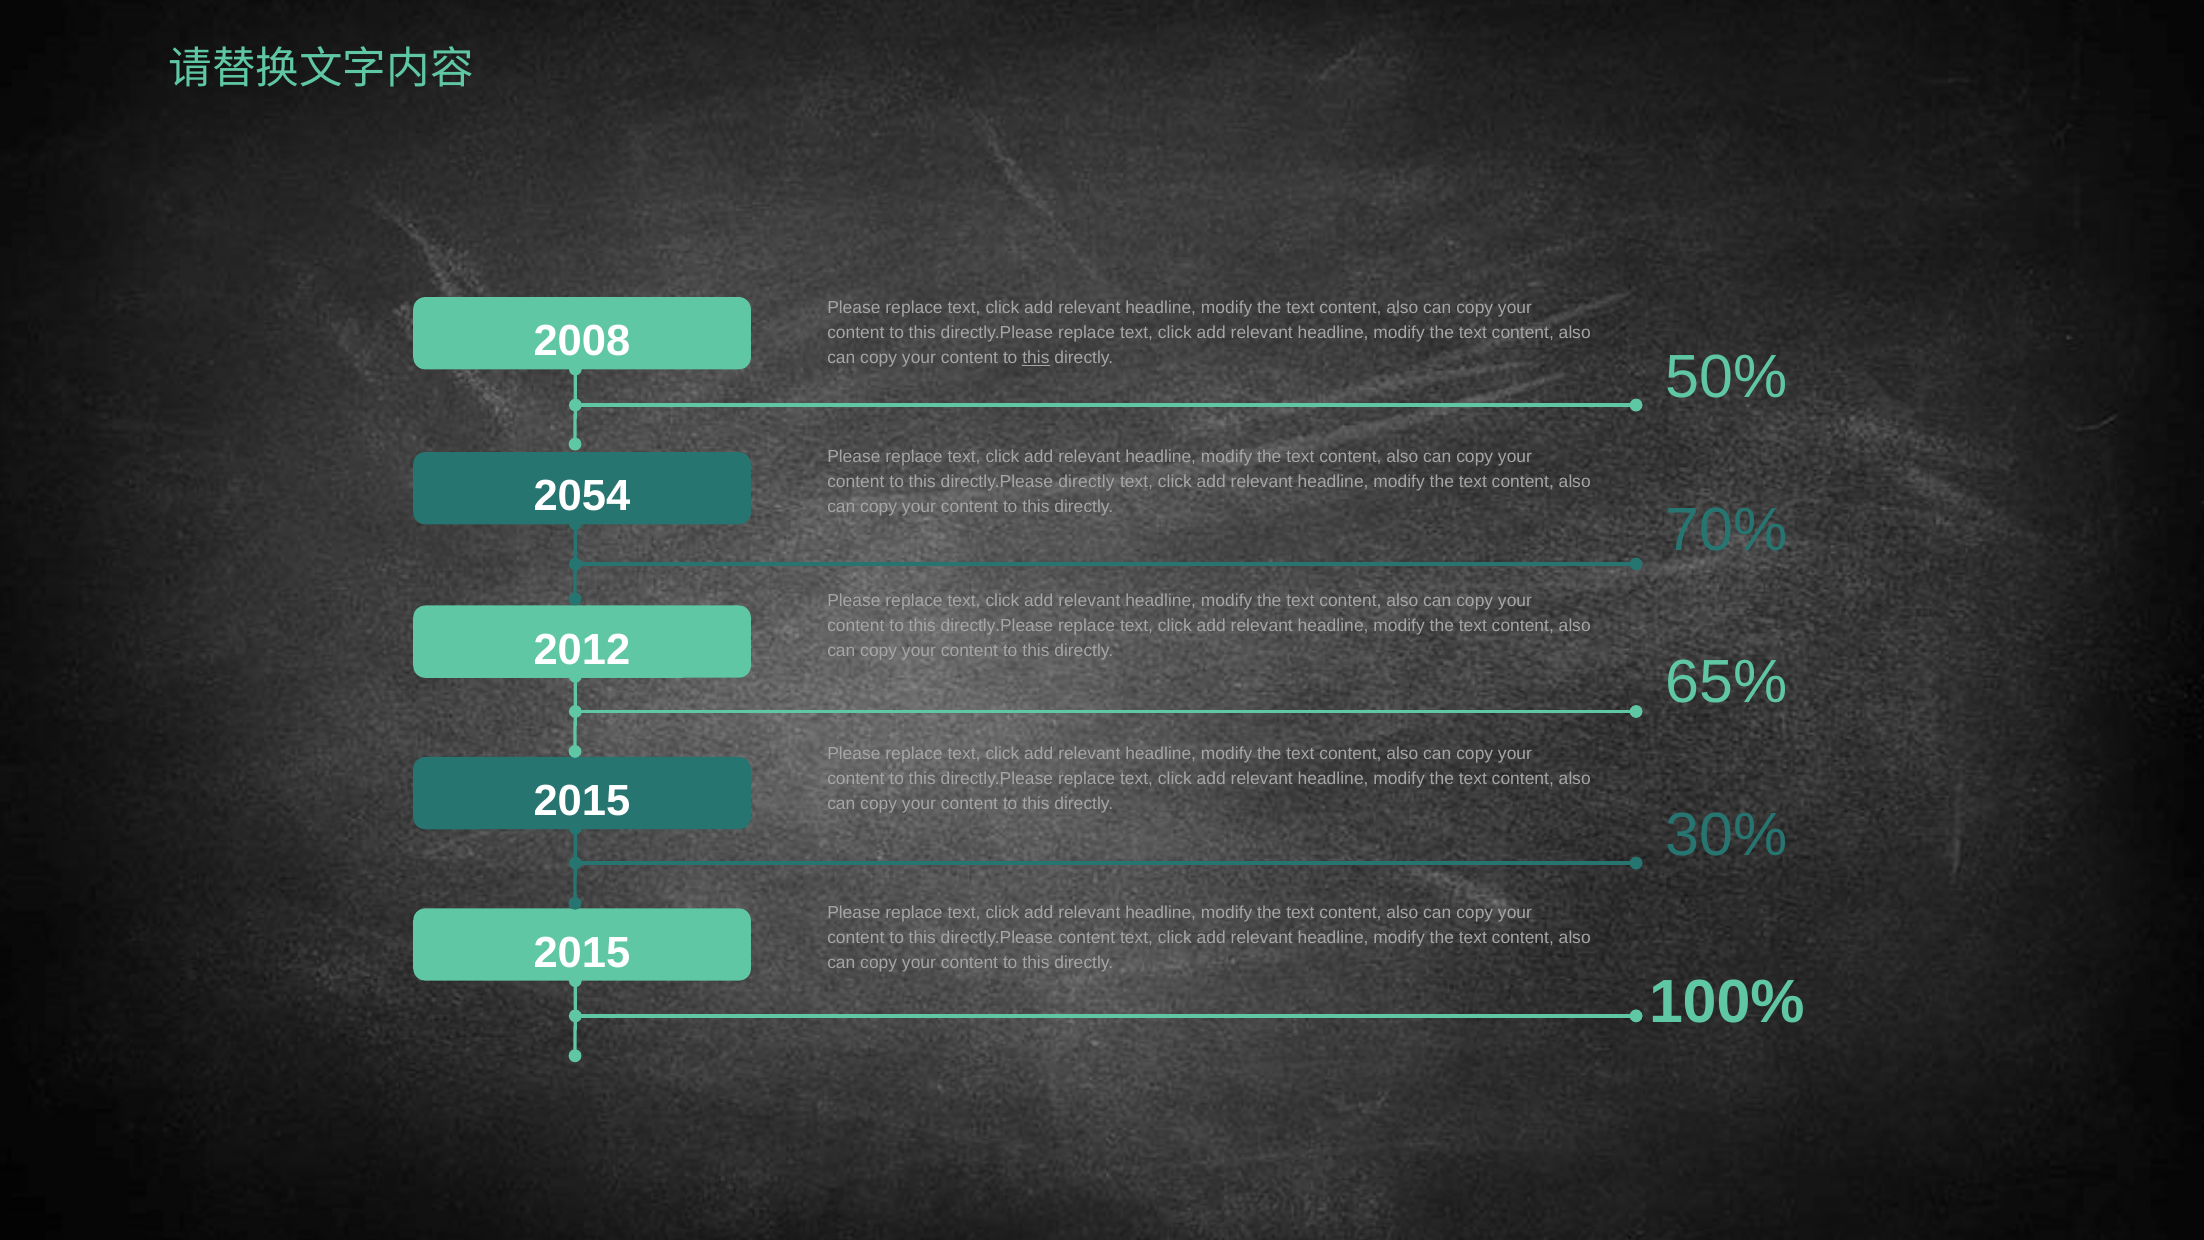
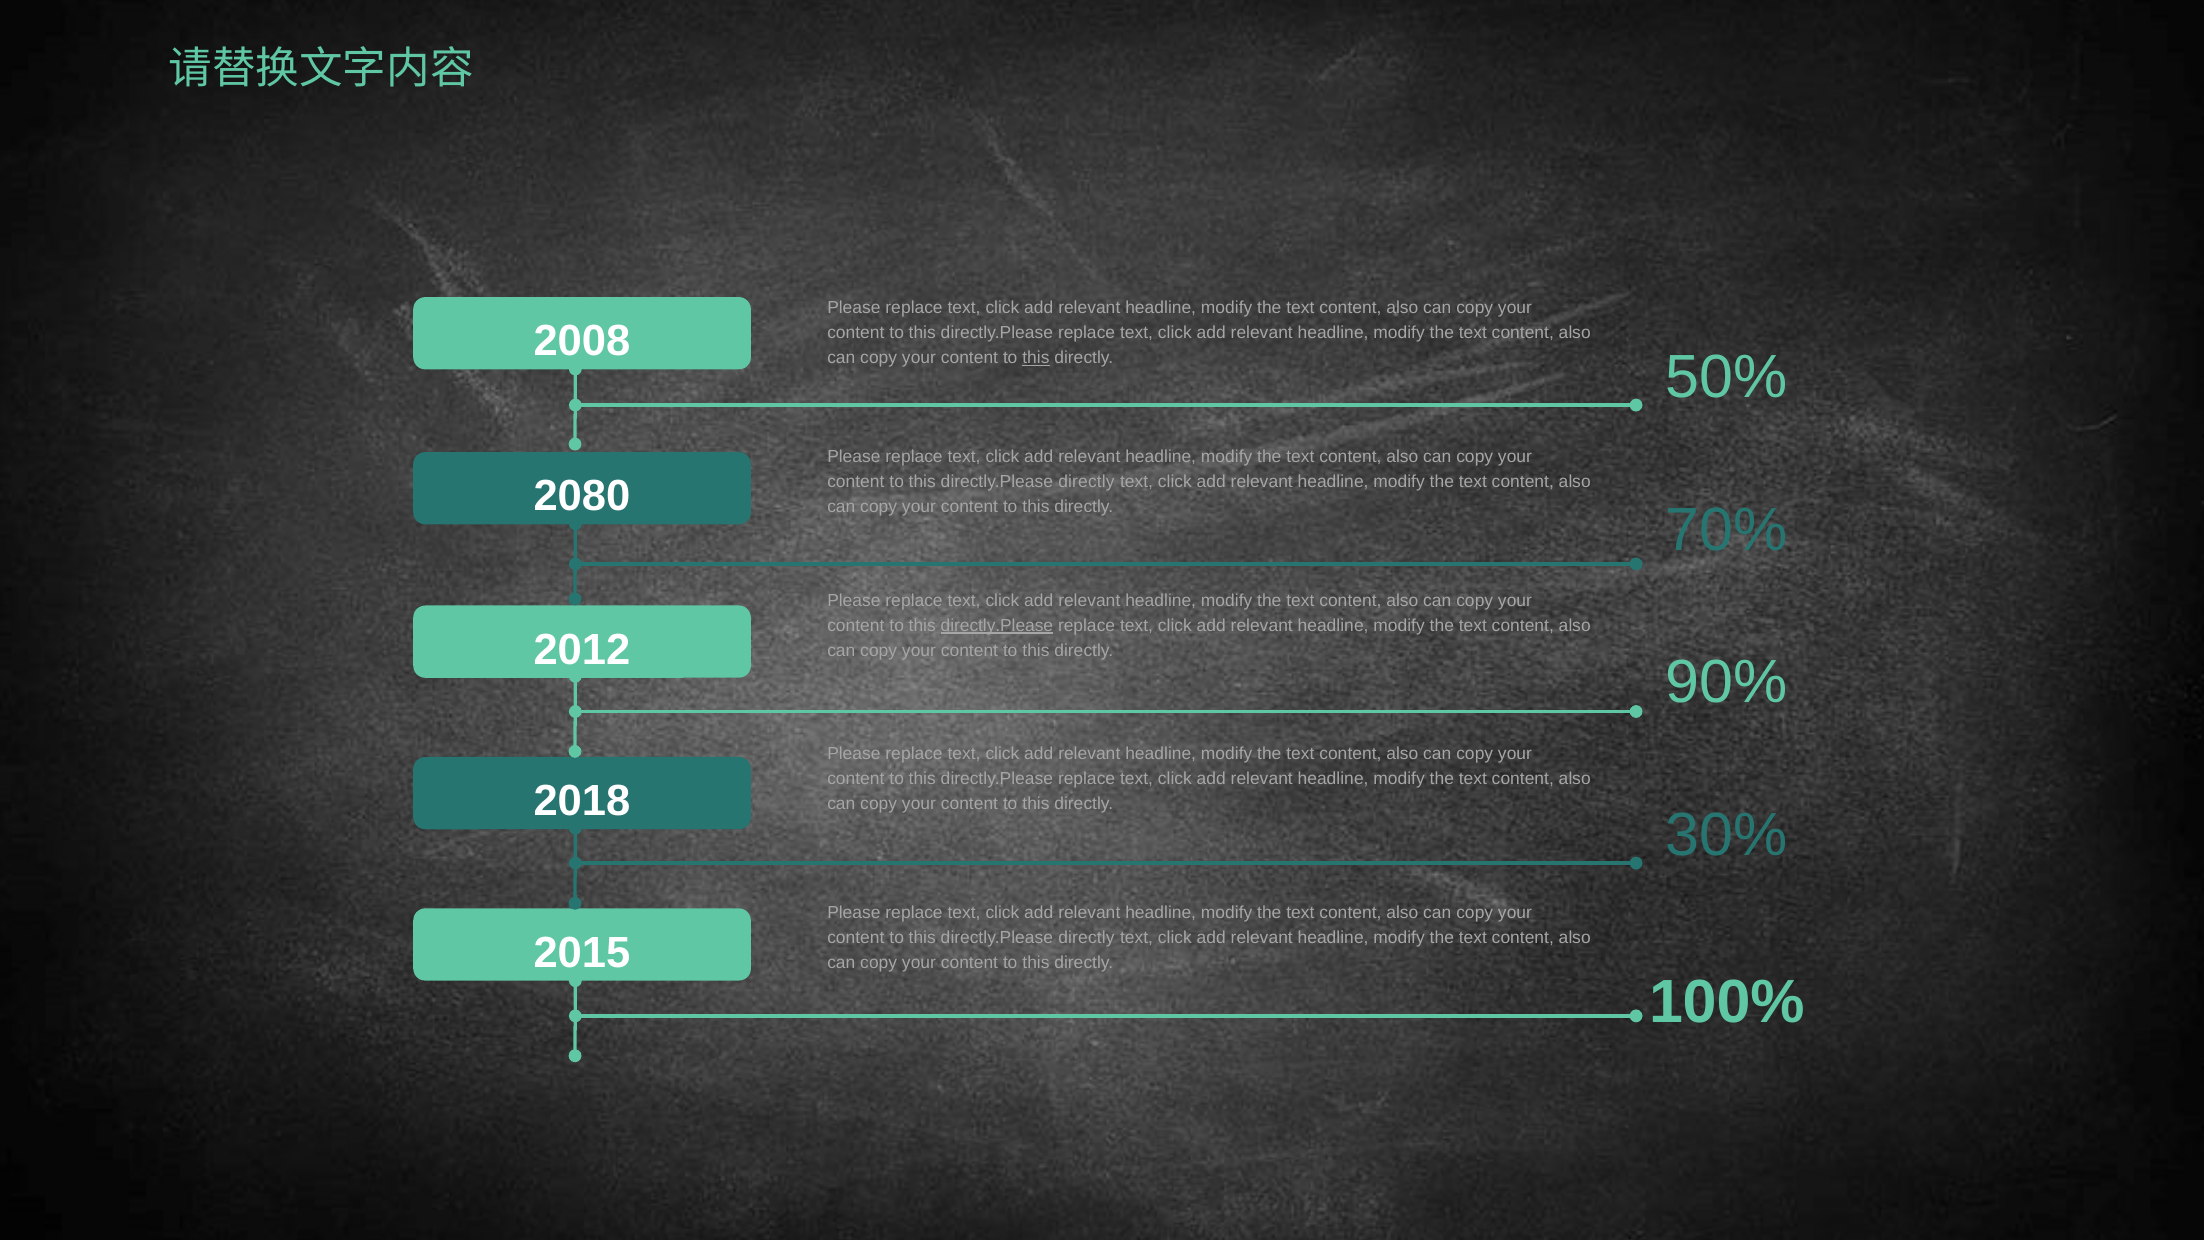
2054: 2054 -> 2080 (582, 496)
directly.Please underline: none -> present (997, 625)
65%: 65% -> 90% (1727, 683)
2015: 2015 -> 2018 (582, 801)
content: content -> directly (1086, 937)
